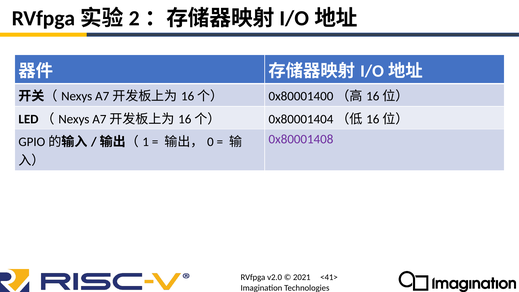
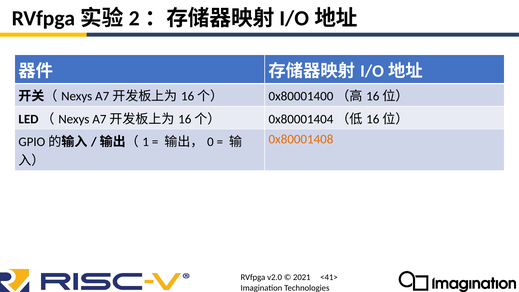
0x80001408 colour: purple -> orange (301, 139)
